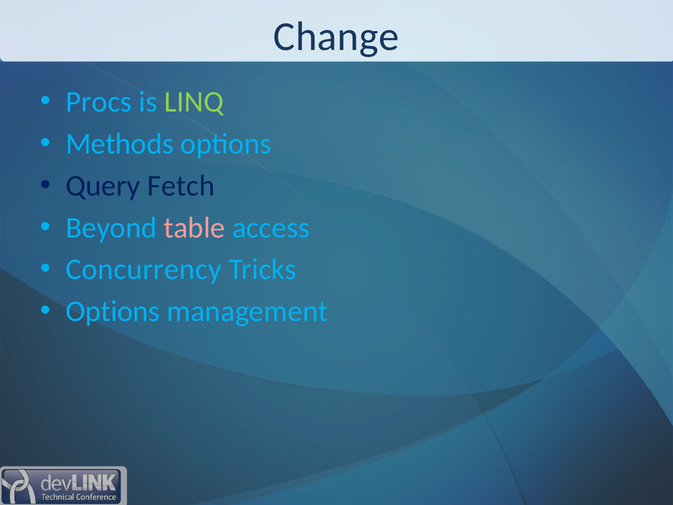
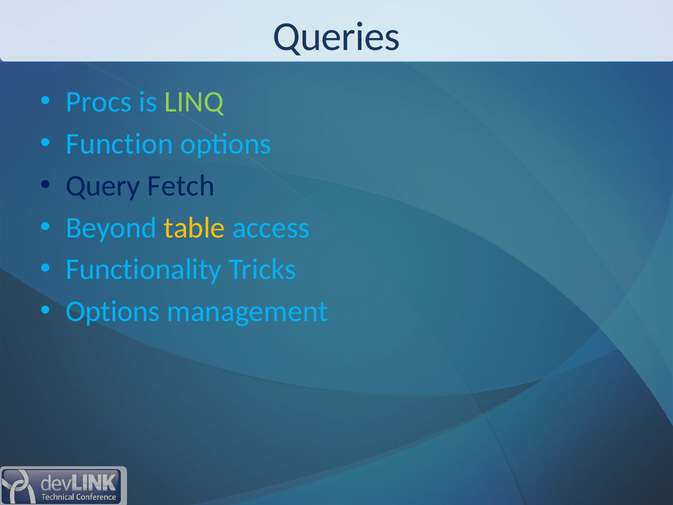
Change: Change -> Queries (337, 37)
Methods: Methods -> Function (119, 144)
table colour: pink -> yellow (195, 228)
Concurrency: Concurrency -> Functionality (144, 269)
